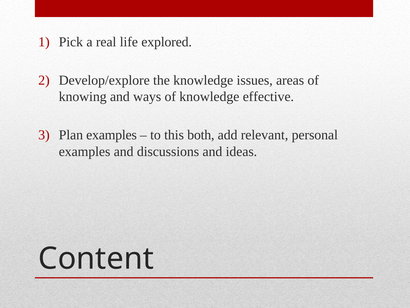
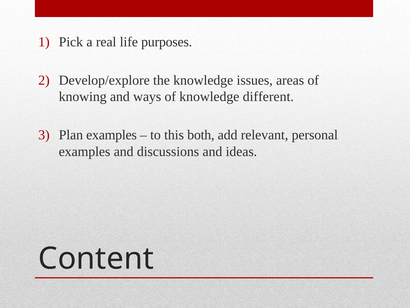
explored: explored -> purposes (167, 42)
effective: effective -> different (268, 97)
